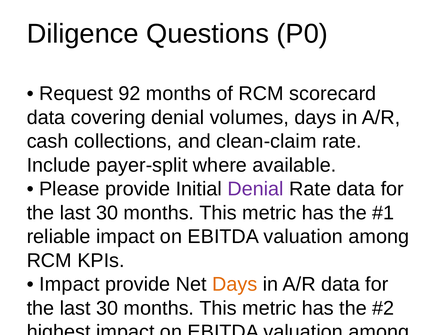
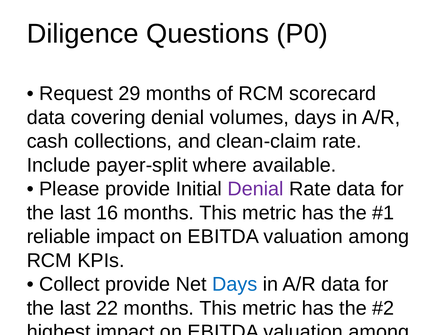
92: 92 -> 29 (129, 94)
30: 30 -> 16 (107, 212)
Impact: Impact -> Collect (69, 284)
Days colour: orange -> blue (235, 284)
30: 30 -> 22 (107, 308)
